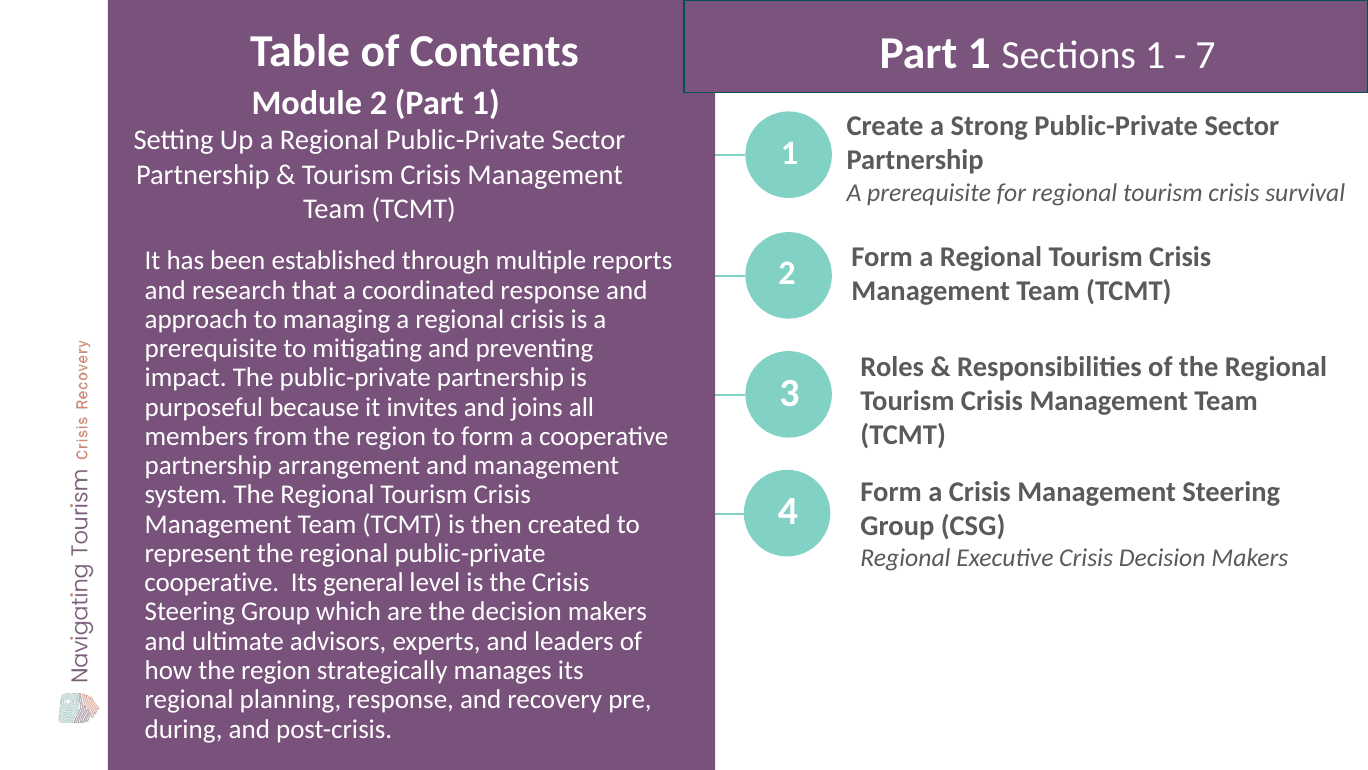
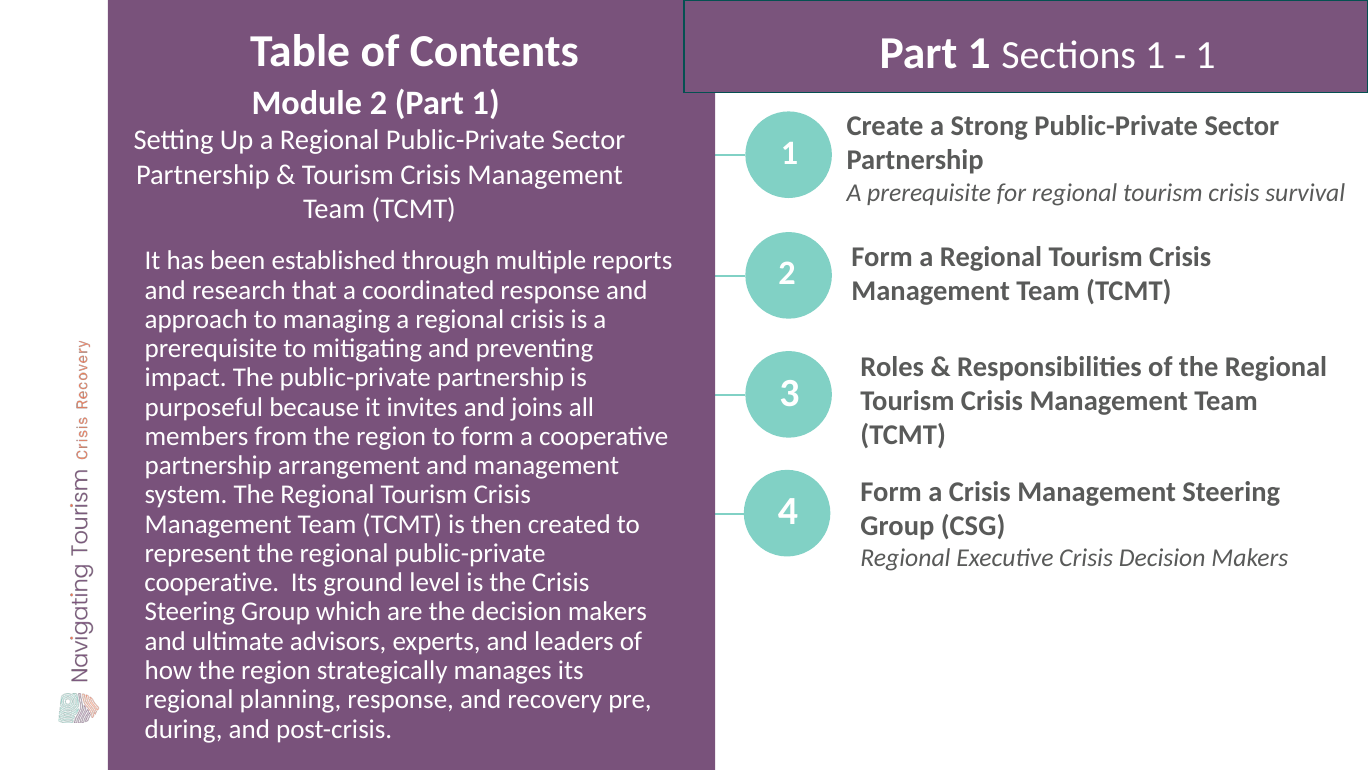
7: 7 -> 1 (1206, 55)
general: general -> ground (363, 582)
